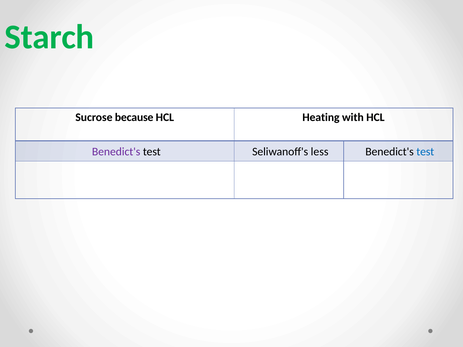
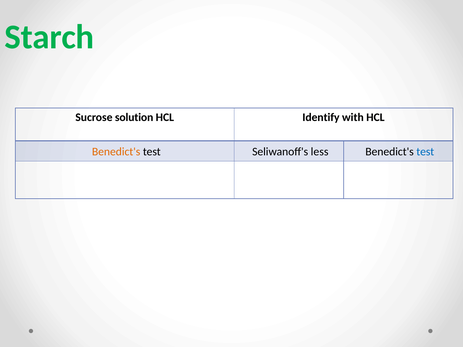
because: because -> solution (134, 118)
Heating: Heating -> Identify (321, 118)
Benedict's colour: purple -> orange (116, 152)
